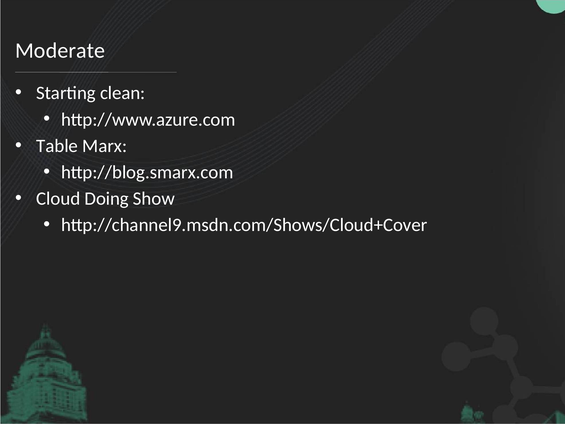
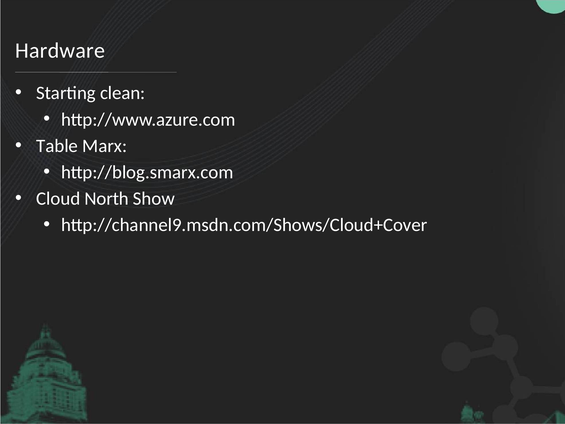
Moderate: Moderate -> Hardware (60, 50)
Doing: Doing -> North (107, 198)
